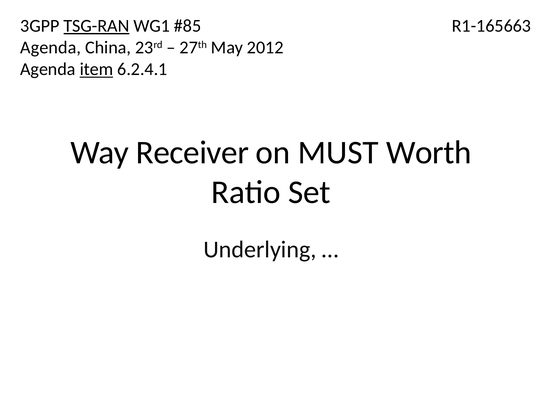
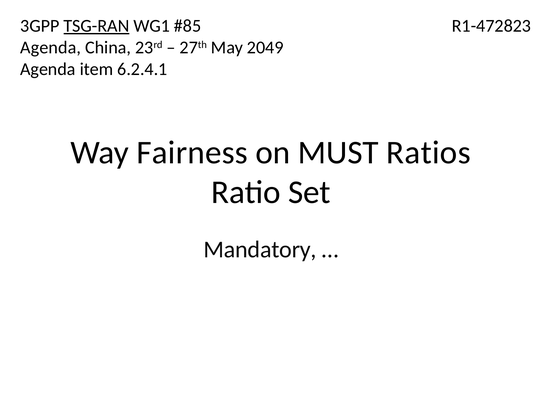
R1-165663: R1-165663 -> R1-472823 (491, 26)
2012: 2012 -> 2049 (265, 48)
item underline: present -> none (96, 69)
Receiver: Receiver -> Fairness (192, 152)
Worth: Worth -> Ratios (428, 152)
Underlying: Underlying -> Mandatory (260, 249)
